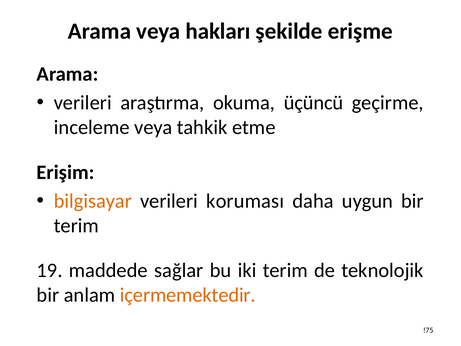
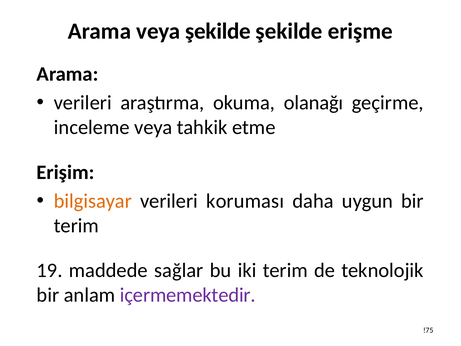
veya hakları: hakları -> şekilde (218, 31)
üçüncü: üçüncü -> olanağı (314, 103)
içermemektedir colour: orange -> purple (188, 295)
